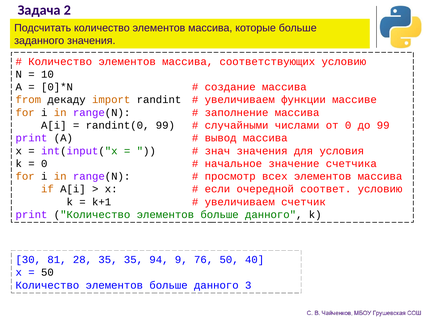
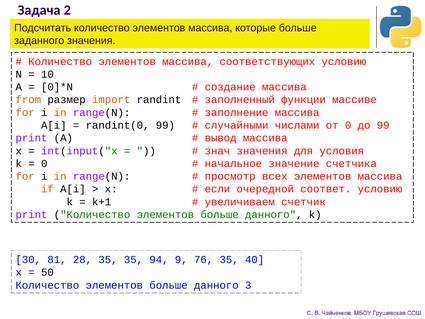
декаду: декаду -> размер (67, 100)
увеличиваем: увеличиваем -> заполненный (240, 100)
76 50: 50 -> 35 (229, 260)
